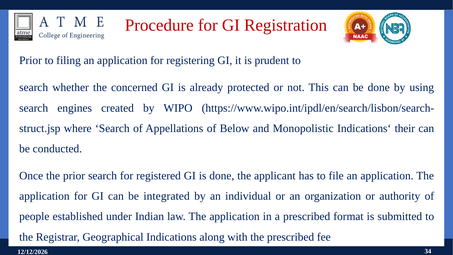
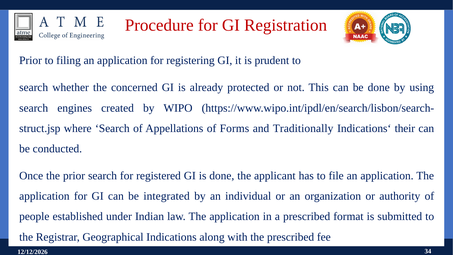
Below: Below -> Forms (235, 128)
Monopolistic: Monopolistic -> Traditionally (303, 128)
